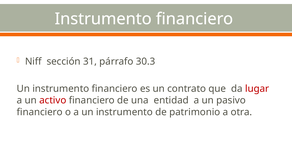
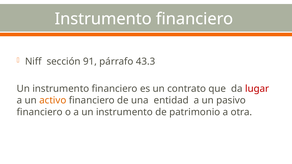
31: 31 -> 91 (90, 62)
30.3: 30.3 -> 43.3 (146, 62)
activo colour: red -> orange (53, 100)
